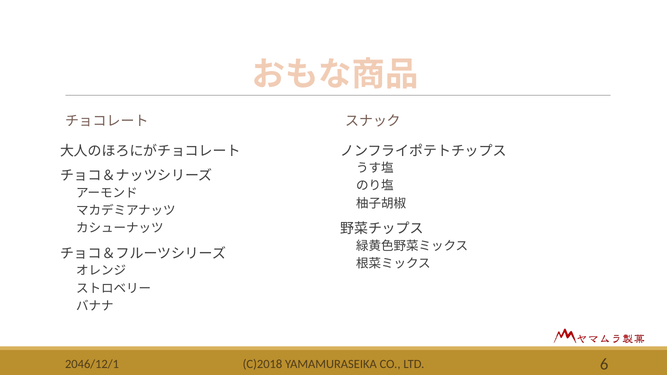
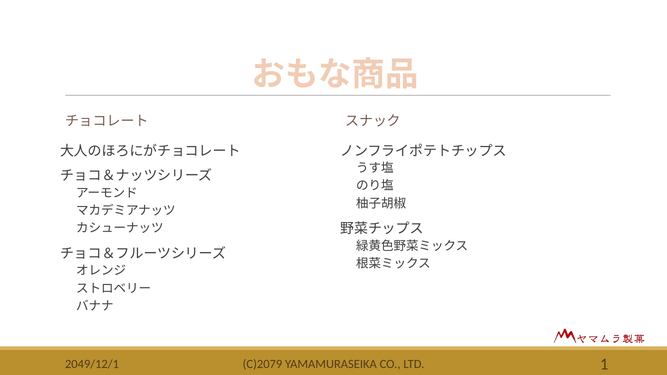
C)2018: C)2018 -> C)2079 (262, 364)
6: 6 -> 1 (604, 364)
2046/12/1: 2046/12/1 -> 2049/12/1 (92, 364)
